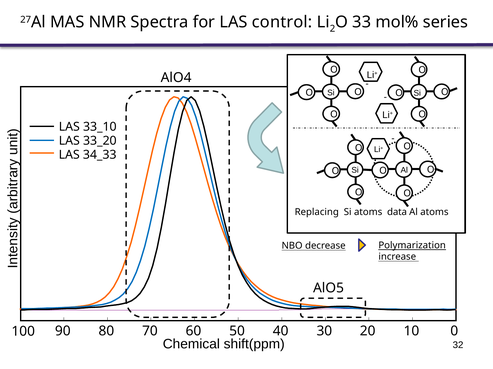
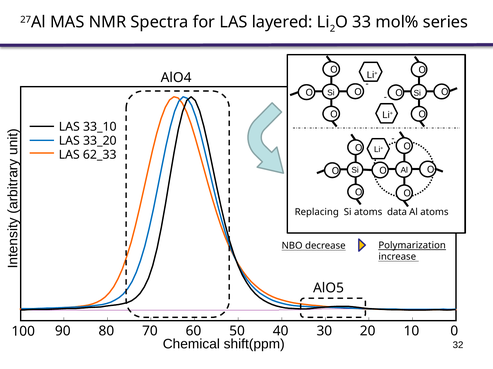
control: control -> layered (282, 22)
34_33: 34_33 -> 62_33 (100, 155)
